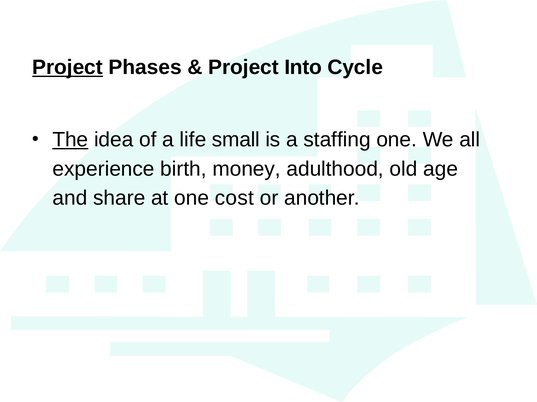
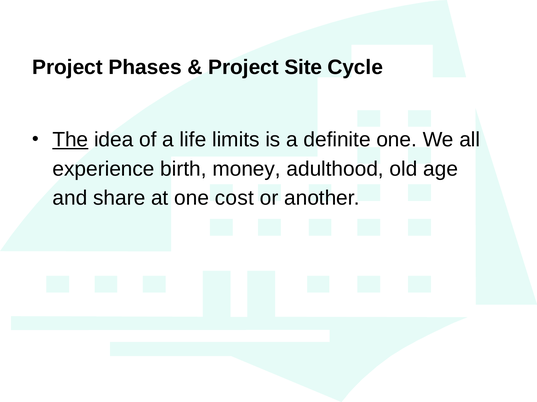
Project underline: present -> none (68, 68)
Into: Into -> Site (303, 68)
small: small -> limits (236, 140)
staffing: staffing -> definite (337, 140)
